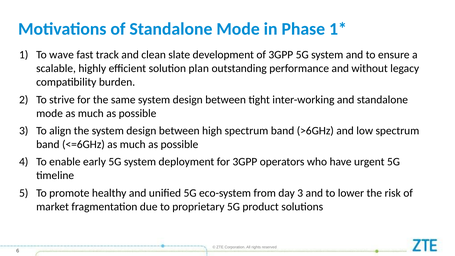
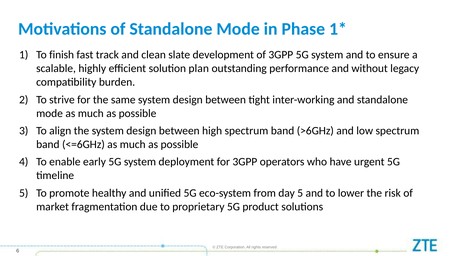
wave: wave -> finish (62, 55)
day 3: 3 -> 5 (300, 193)
